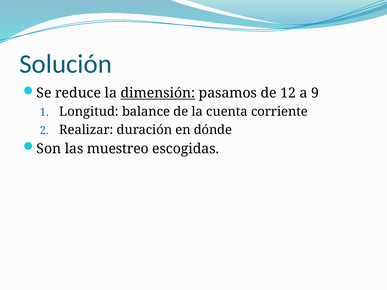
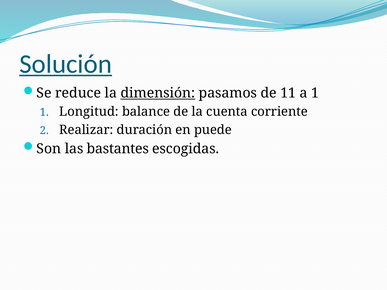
Solución underline: none -> present (66, 64)
12: 12 -> 11 (288, 93)
a 9: 9 -> 1 (315, 93)
dónde: dónde -> puede (213, 130)
muestreo: muestreo -> bastantes (118, 149)
